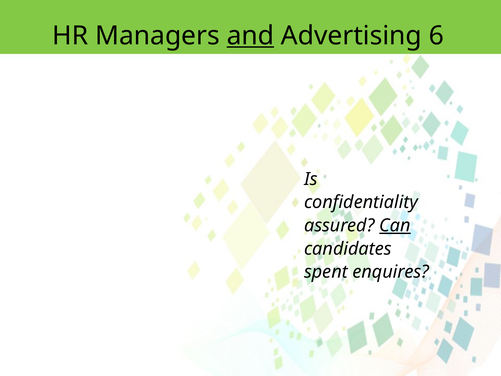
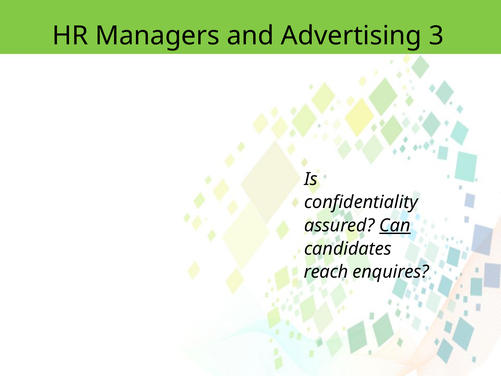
and underline: present -> none (250, 36)
6: 6 -> 3 (436, 36)
spent: spent -> reach (326, 272)
